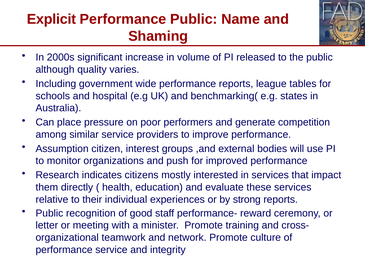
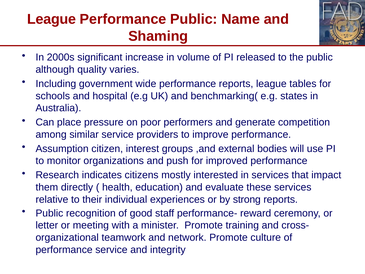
Explicit: Explicit -> League (51, 19)
